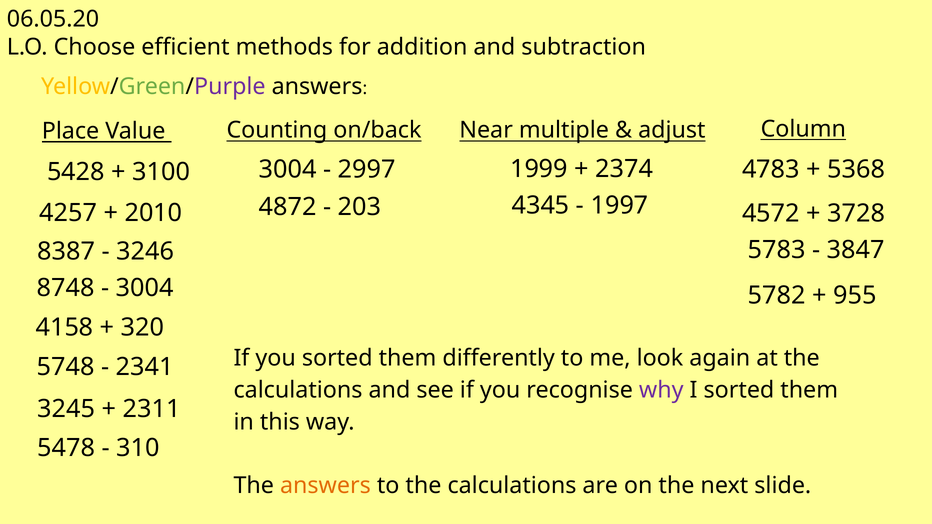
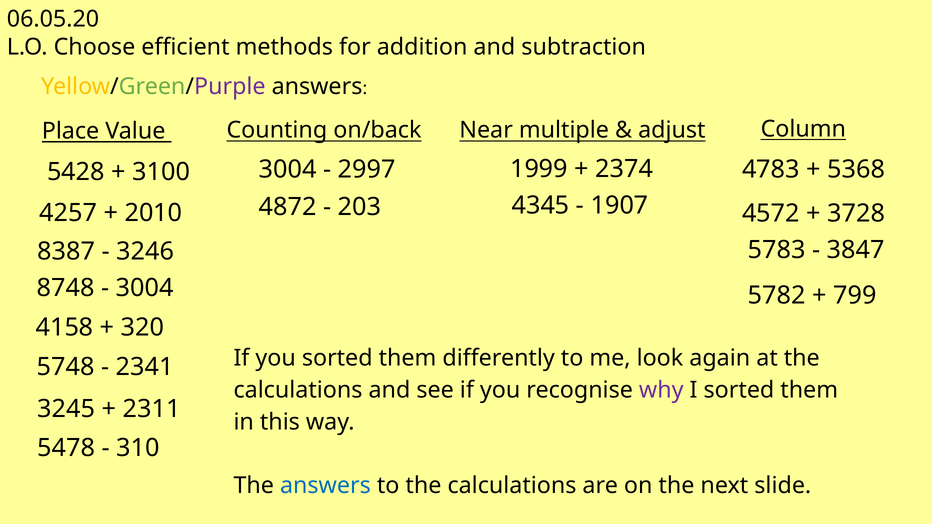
1997: 1997 -> 1907 (620, 206)
955: 955 -> 799 (855, 295)
answers colour: orange -> blue (325, 486)
